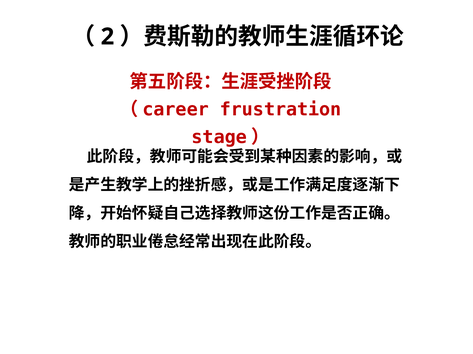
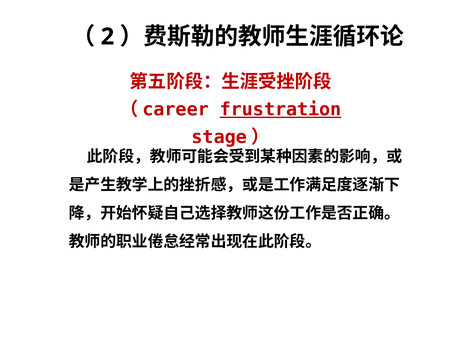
frustration underline: none -> present (281, 110)
